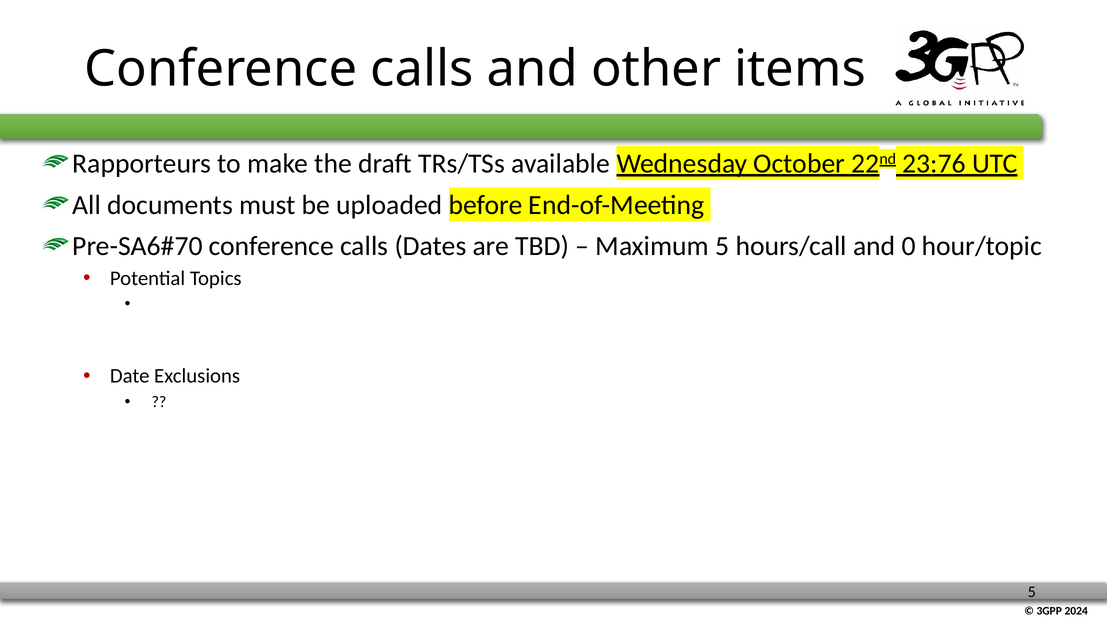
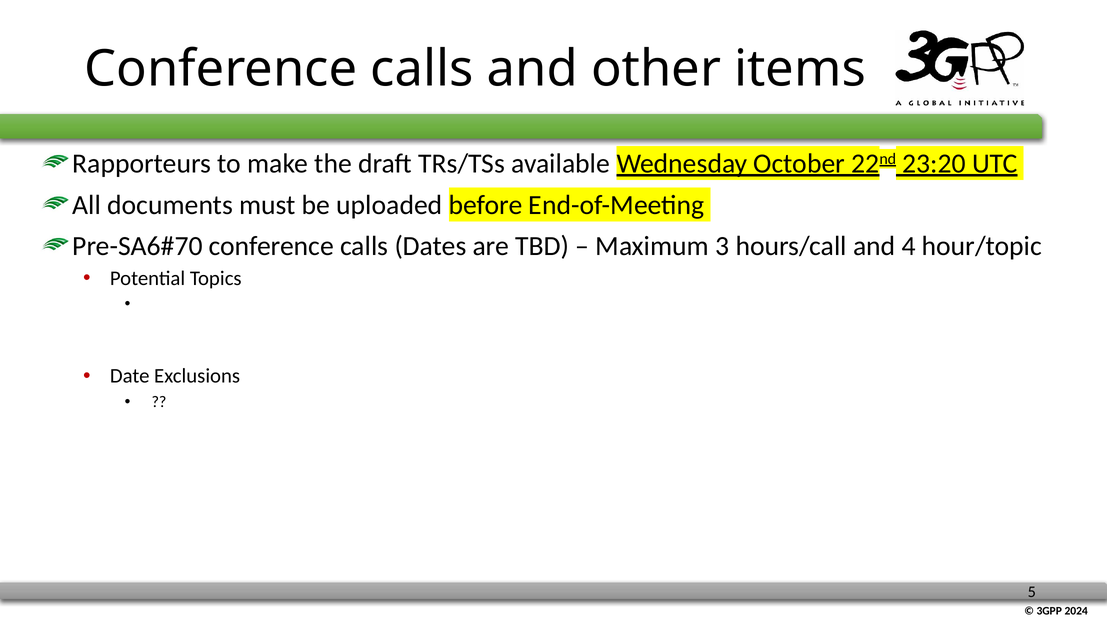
23:76: 23:76 -> 23:20 (934, 163)
Maximum 5: 5 -> 3 (722, 246)
0: 0 -> 4 (909, 246)
